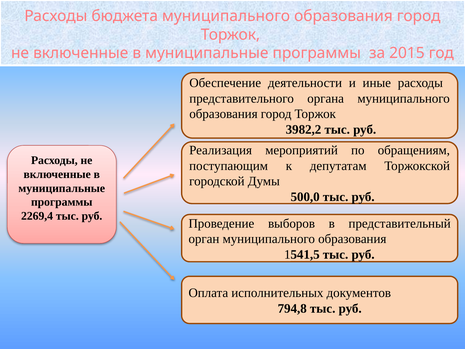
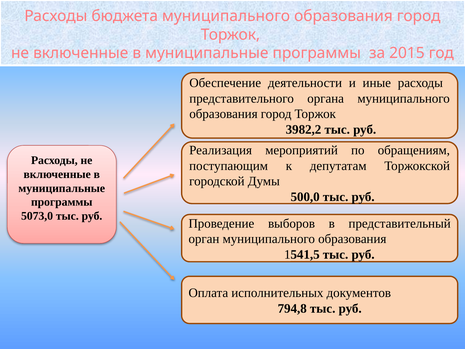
2269,4: 2269,4 -> 5073,0 (37, 216)
